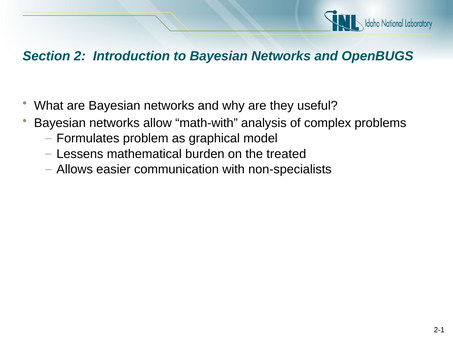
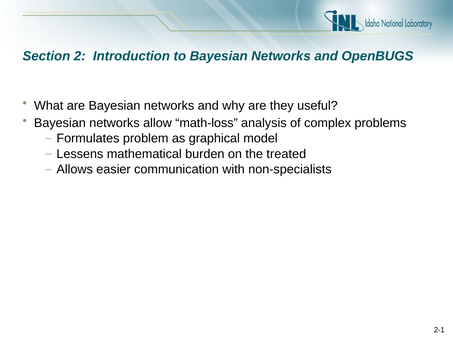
math-with: math-with -> math-loss (207, 123)
